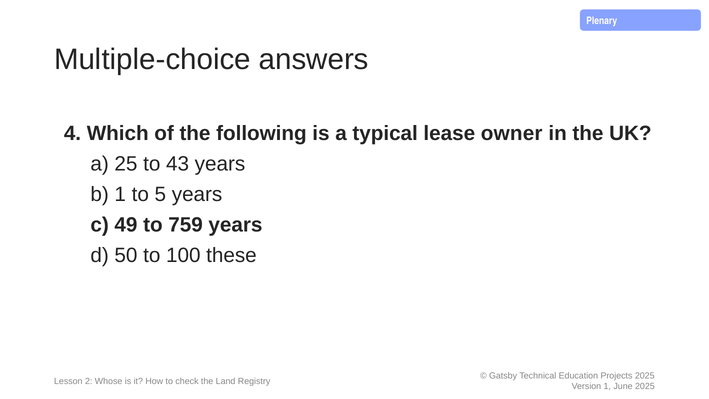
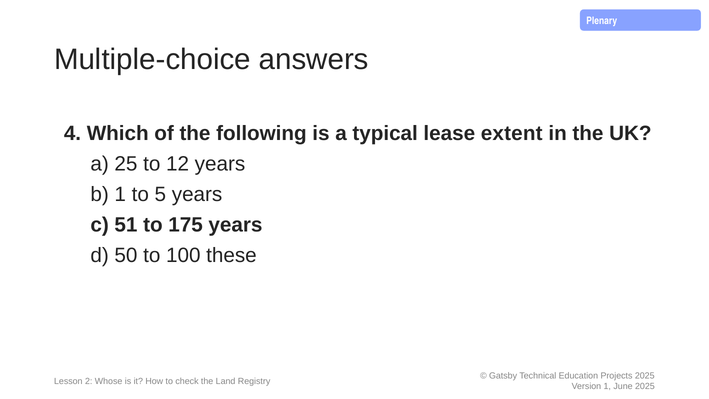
owner: owner -> extent (512, 134)
43: 43 -> 12 (178, 164)
49: 49 -> 51 (126, 225)
759: 759 -> 175 (186, 225)
